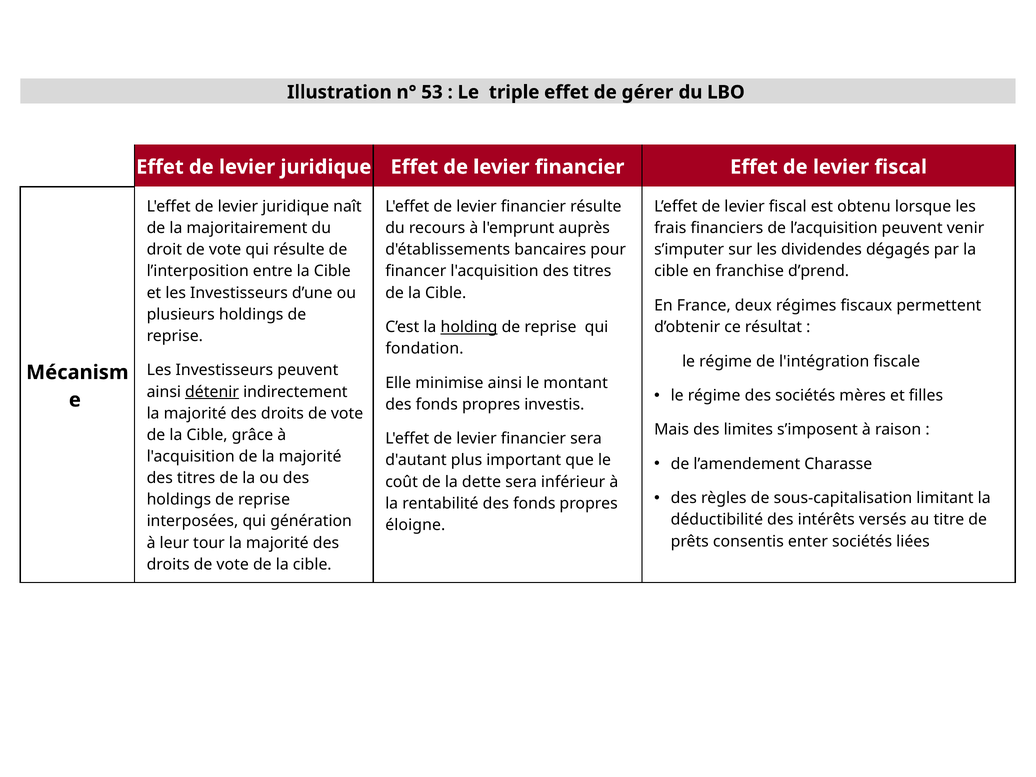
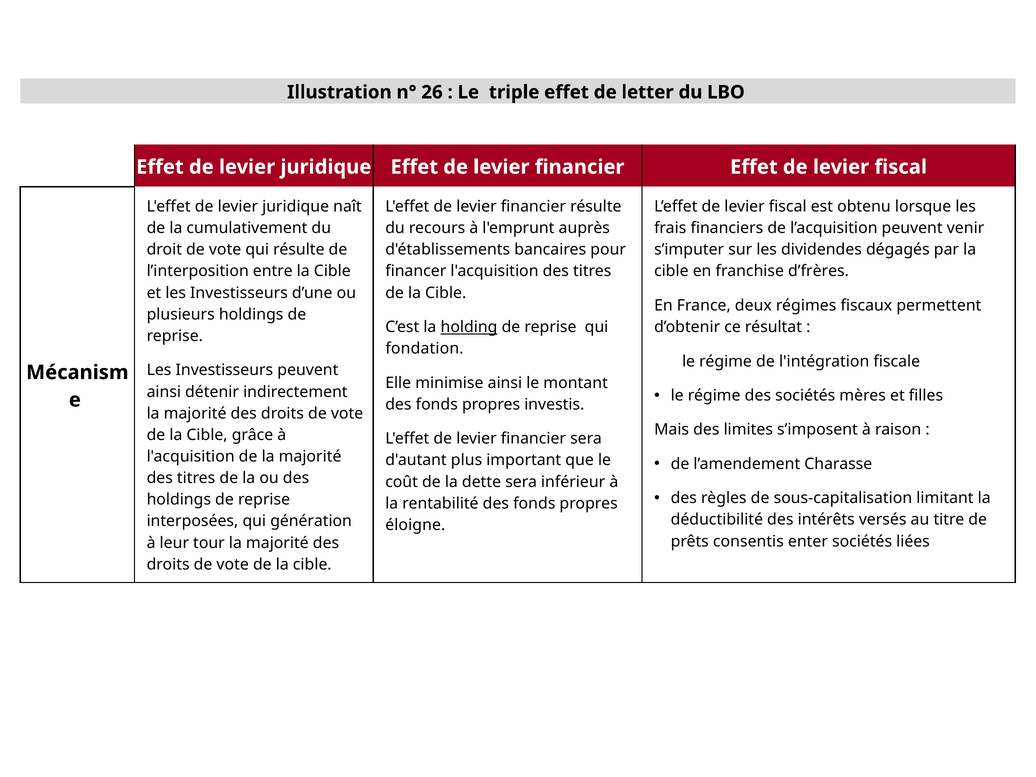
53: 53 -> 26 (432, 92)
gérer: gérer -> letter (648, 92)
majoritairement: majoritairement -> cumulativement (247, 228)
d’prend: d’prend -> d’frères (819, 271)
détenir underline: present -> none (212, 392)
